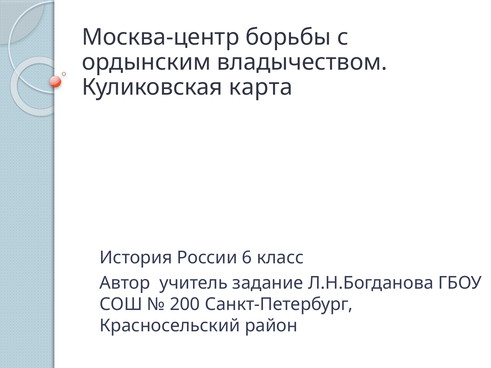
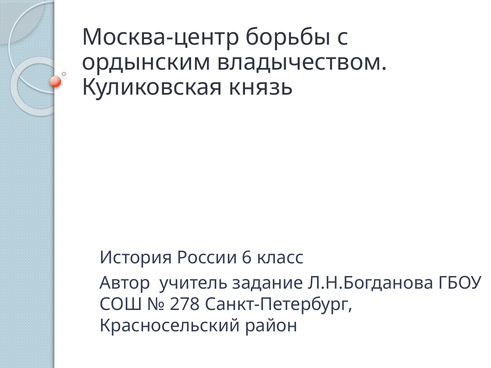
карта: карта -> князь (261, 87)
200: 200 -> 278 (185, 304)
